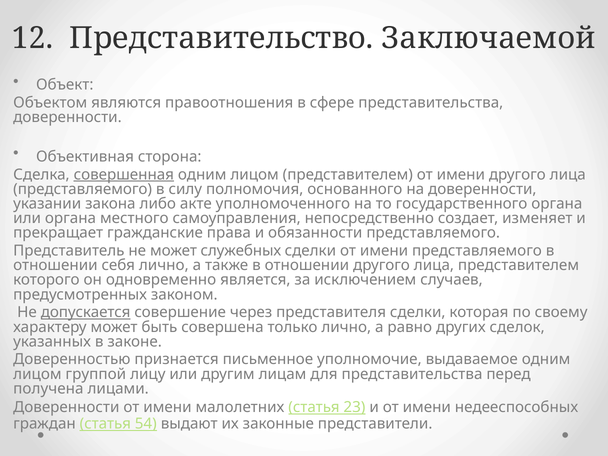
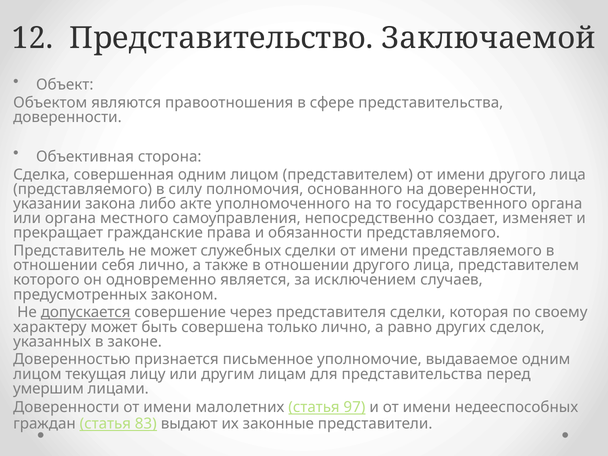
совершенная underline: present -> none (124, 175)
группой: группой -> текущая (96, 374)
получена: получена -> умершим (48, 389)
23: 23 -> 97 (354, 407)
54: 54 -> 83 (146, 424)
